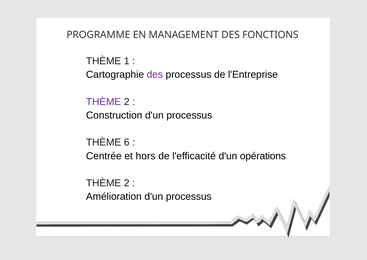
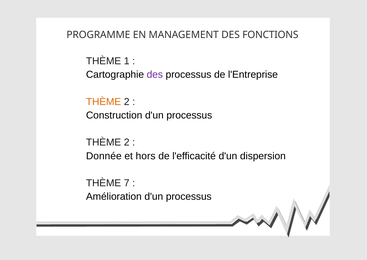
THÈME colour: purple -> orange (104, 102)
6: 6 -> 2 (127, 142)
Centrée: Centrée -> Donnée (104, 156)
opérations: opérations -> dispersion (263, 156)
2: 2 -> 7 (127, 183)
